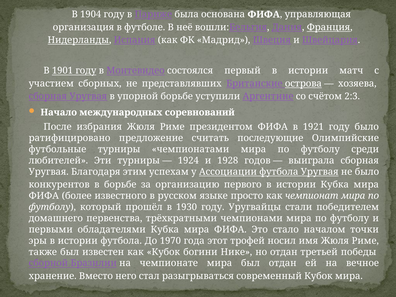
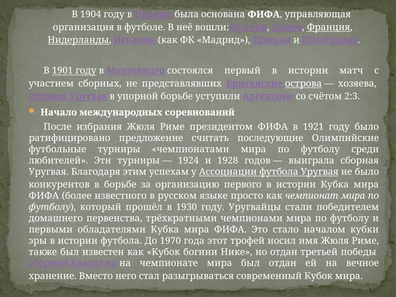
точки: точки -> кубки (365, 229)
